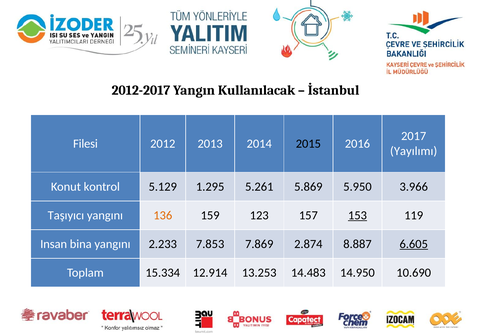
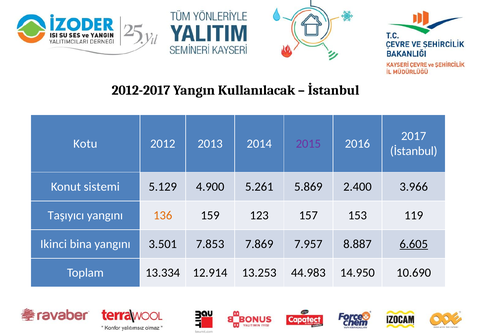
Filesi: Filesi -> Kotu (85, 144)
2015 colour: black -> purple (308, 144)
Yayılımı: Yayılımı -> İstanbul (414, 151)
kontrol: kontrol -> sistemi (102, 187)
1.295: 1.295 -> 4.900 (210, 187)
5.950: 5.950 -> 2.400 (357, 187)
153 underline: present -> none (357, 216)
Insan: Insan -> Ikinci (54, 244)
2.233: 2.233 -> 3.501 (163, 244)
2.874: 2.874 -> 7.957 (308, 244)
15.334: 15.334 -> 13.334 (163, 273)
14.483: 14.483 -> 44.983 (308, 273)
